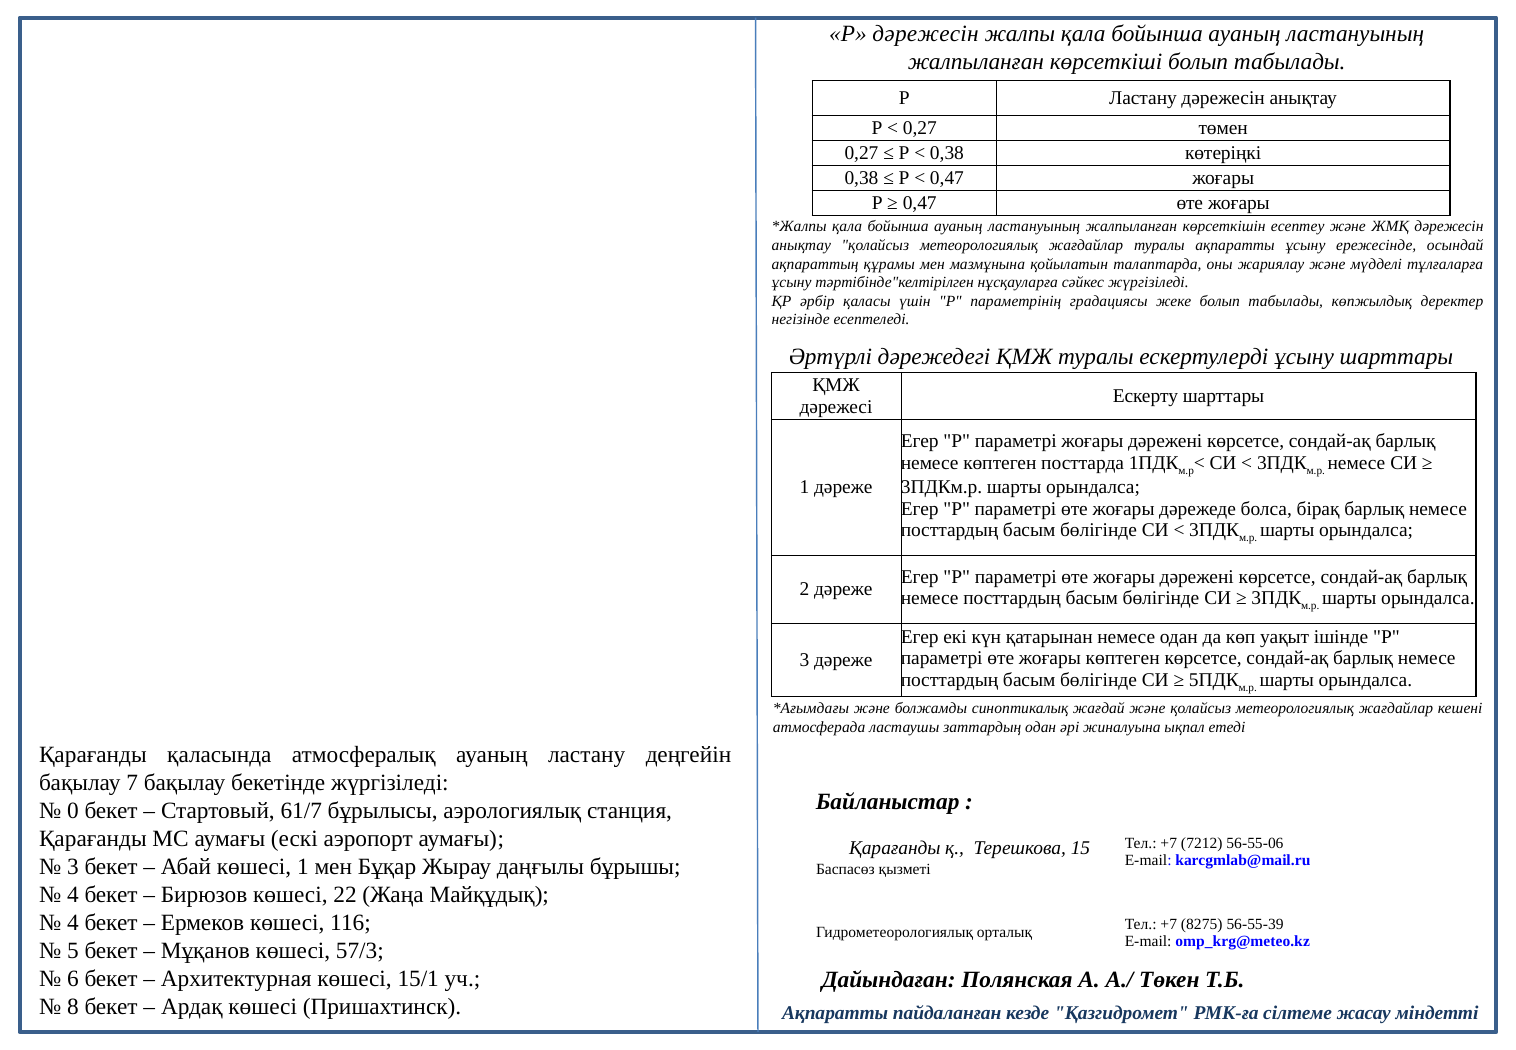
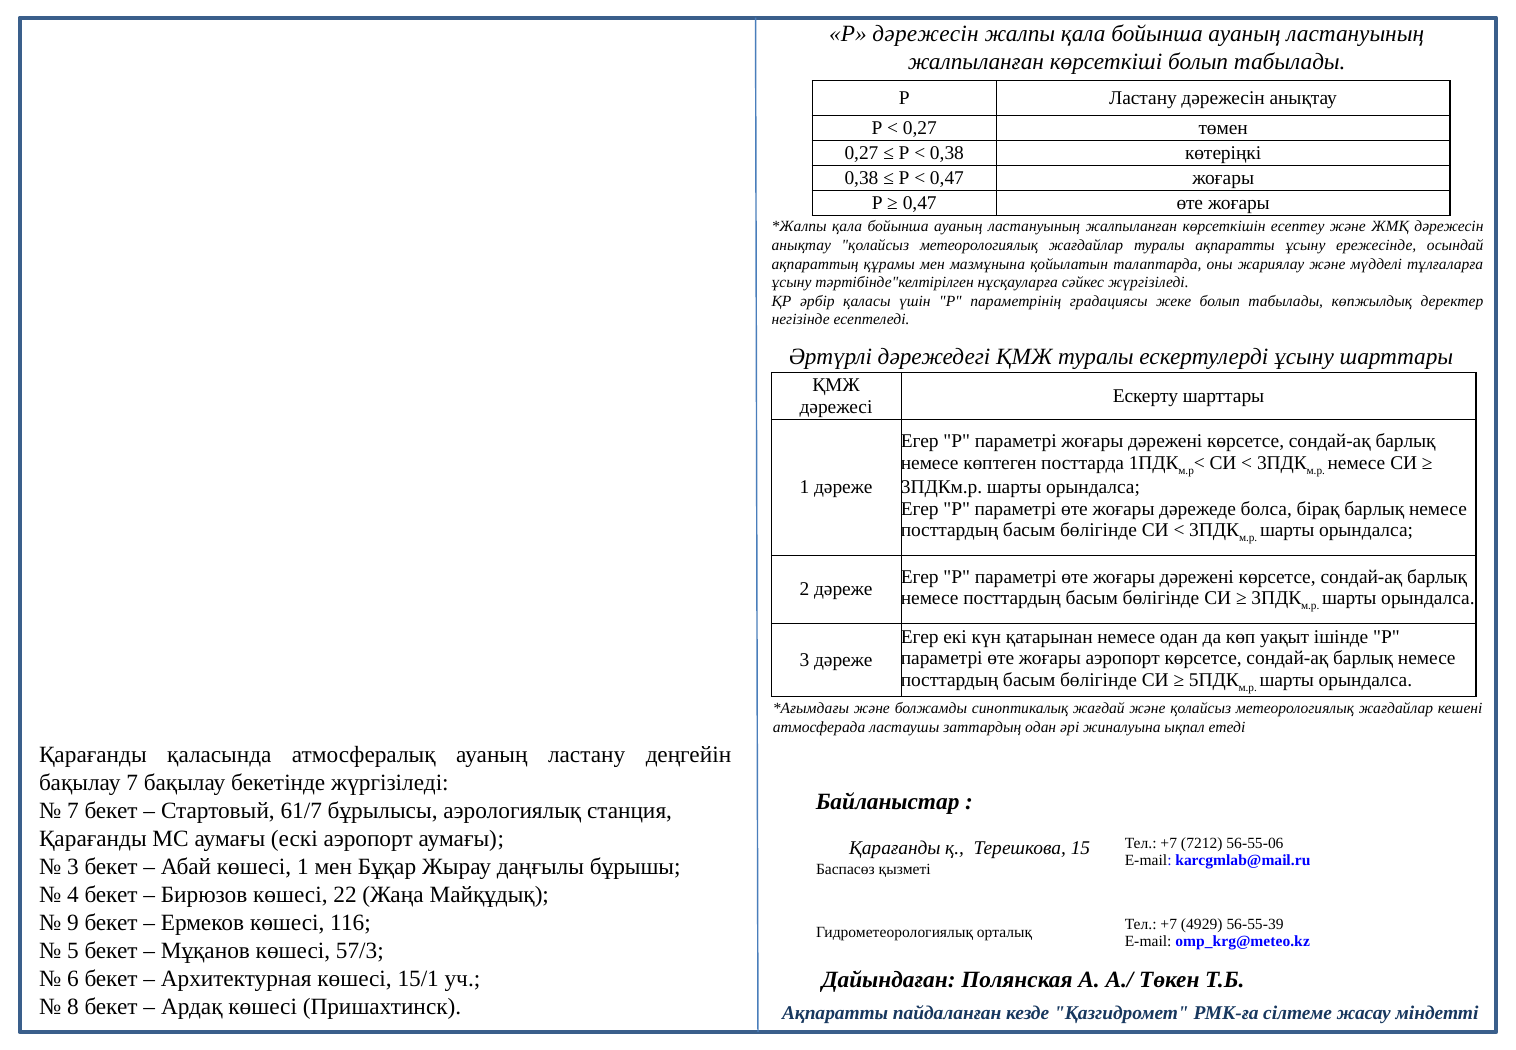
жоғары көптеген: көптеген -> аэропорт (1123, 658)
0: 0 -> 7 (73, 810)
4: 4 -> 9 (73, 922)
8275: 8275 -> 4929 (1202, 923)
